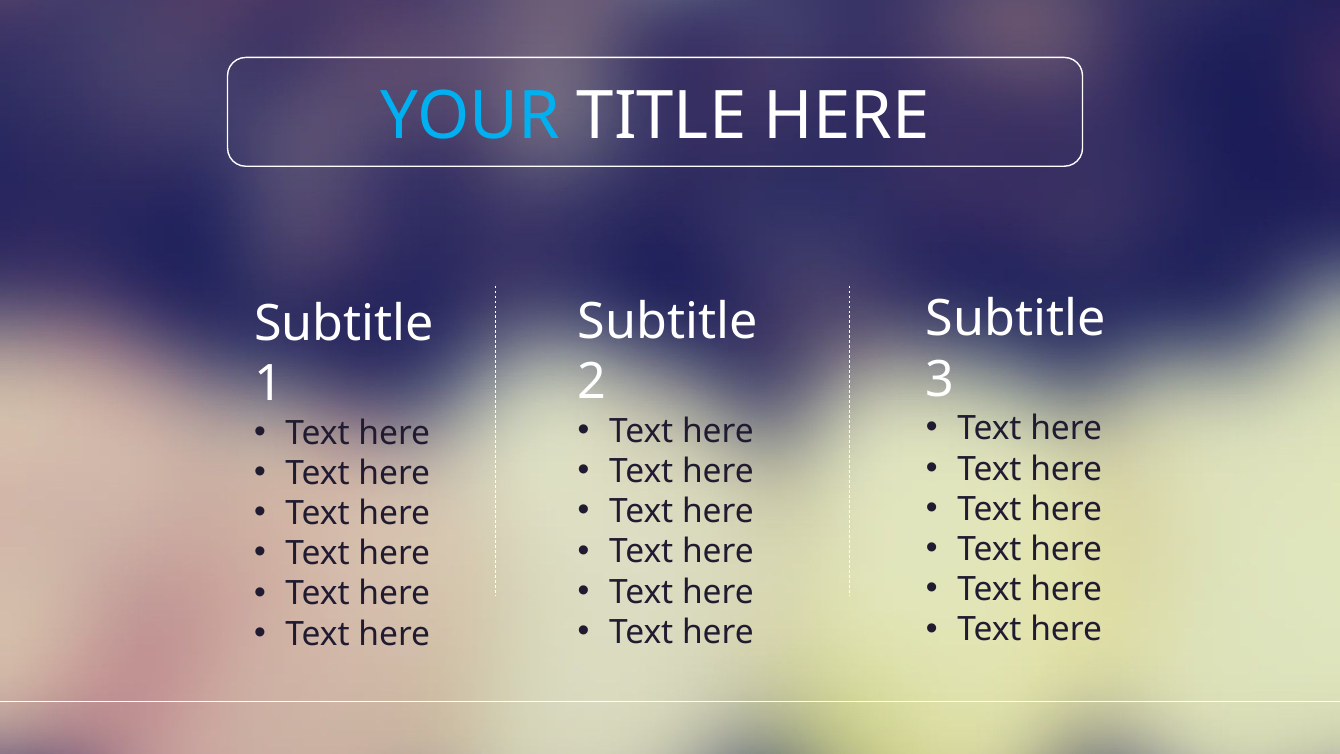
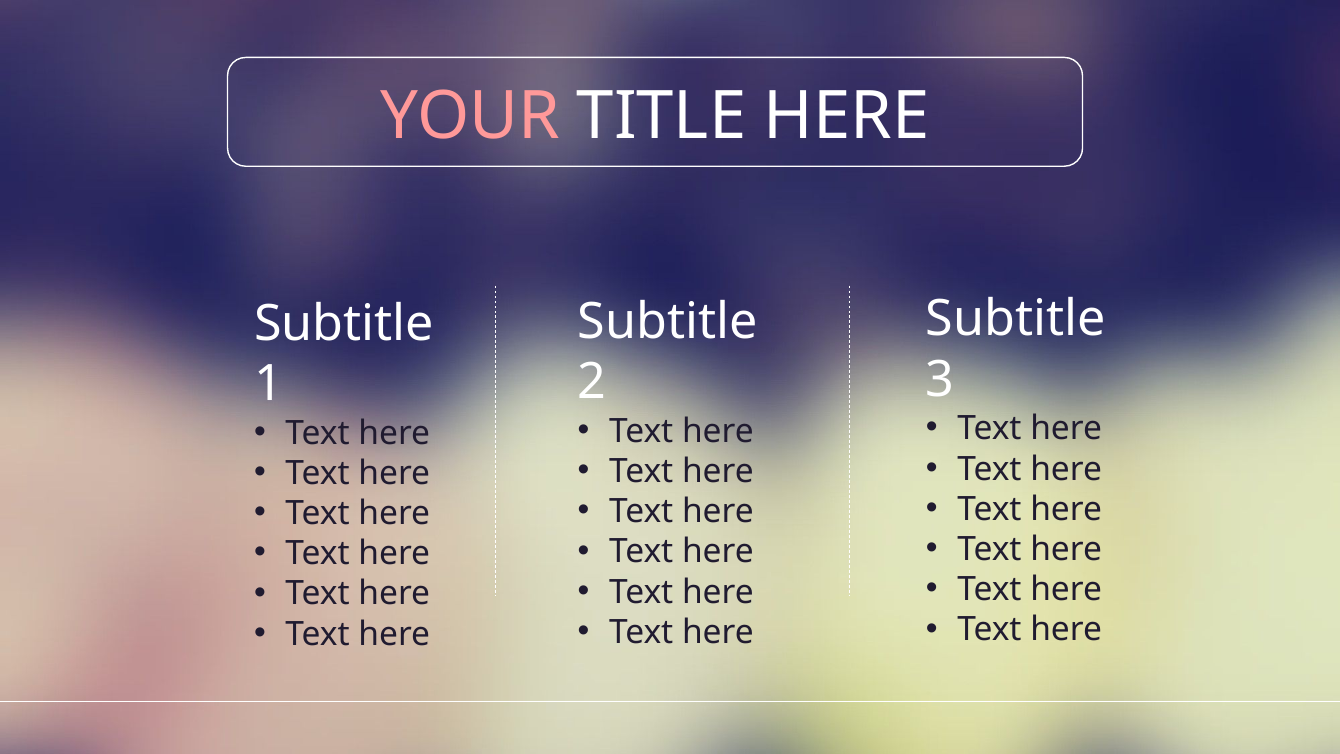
YOUR colour: light blue -> pink (470, 116)
